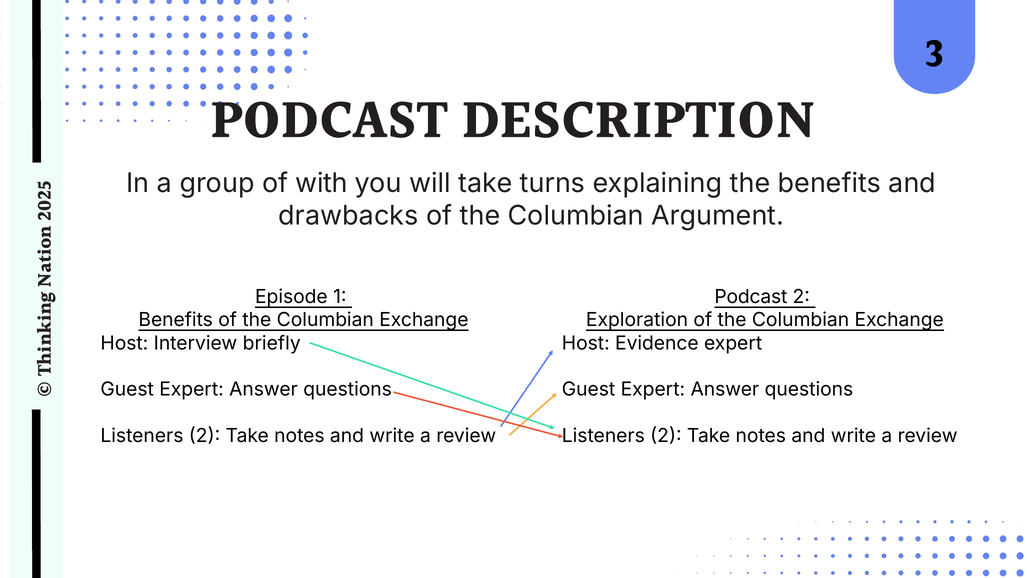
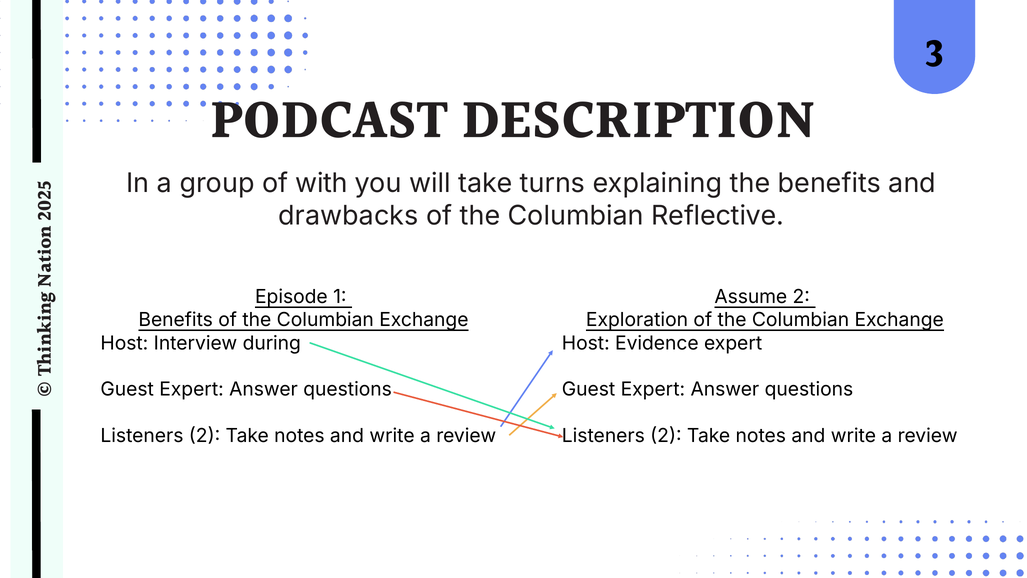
Argument: Argument -> Reflective (718, 216)
Podcast: Podcast -> Assume (751, 297)
briefly: briefly -> during (272, 343)
